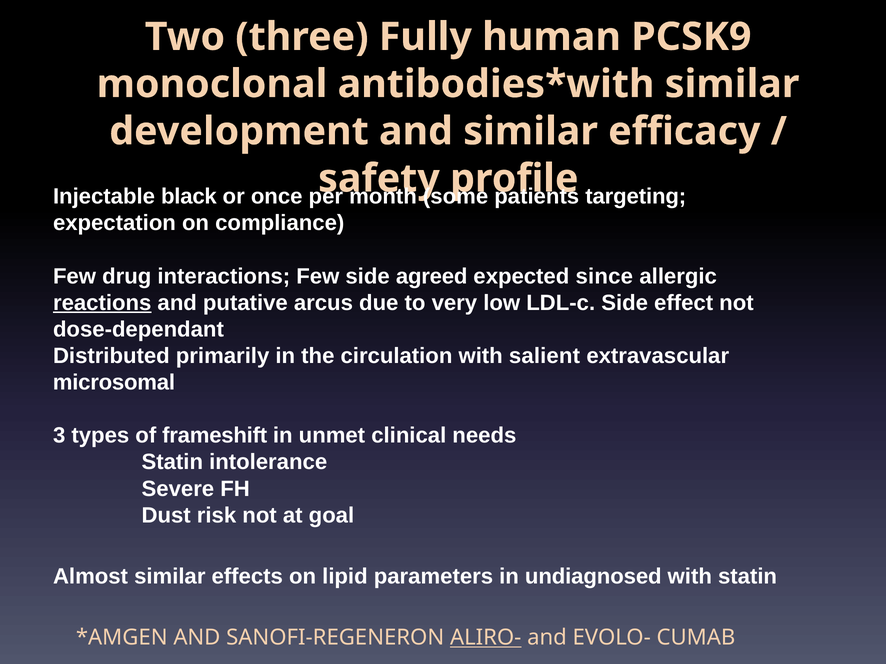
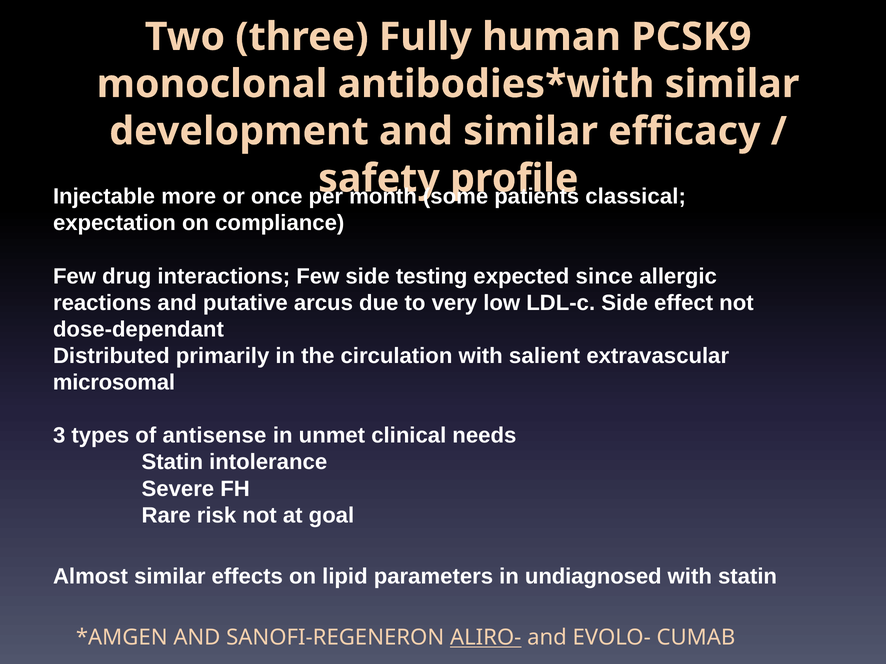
black: black -> more (189, 197)
targeting: targeting -> classical (636, 197)
agreed: agreed -> testing (432, 276)
reactions underline: present -> none (102, 303)
frameshift: frameshift -> antisense (214, 436)
Dust: Dust -> Rare (166, 516)
